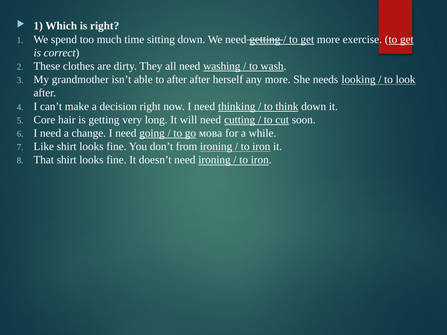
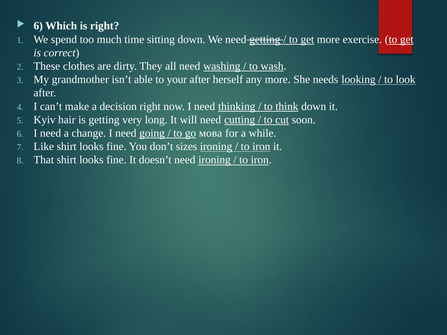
1: 1 -> 6 (38, 26)
to after: after -> your (177, 80)
Core: Core -> Kyiv (45, 120)
from: from -> sizes (187, 147)
